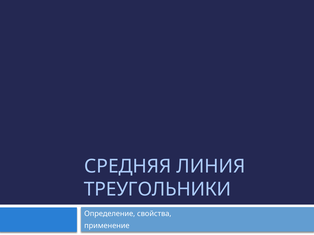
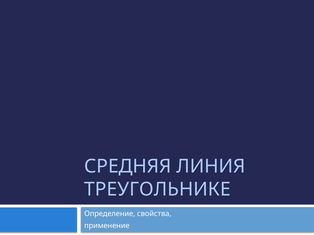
ТРЕУГОЛЬНИКИ: ТРЕУГОЛЬНИКИ -> ТРЕУГОЛЬНИКЕ (157, 190)
